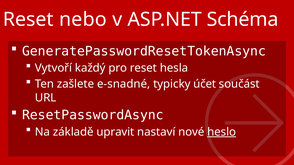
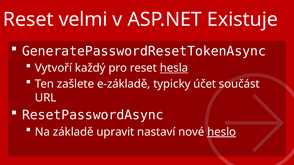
nebo: nebo -> velmi (83, 20)
Schéma: Schéma -> Existuje (242, 20)
hesla underline: none -> present (174, 68)
e-snadné: e-snadné -> e-základě (124, 84)
